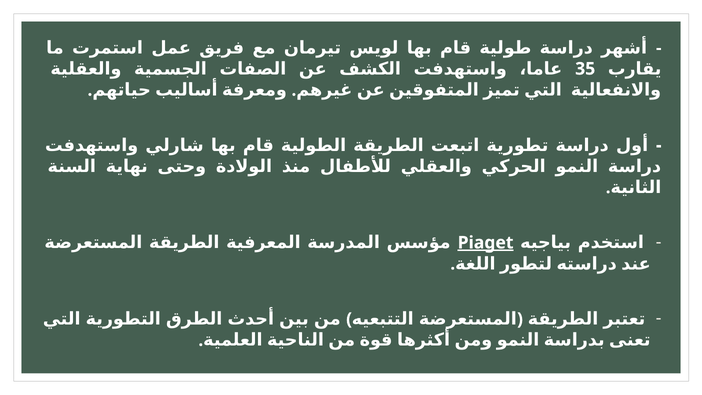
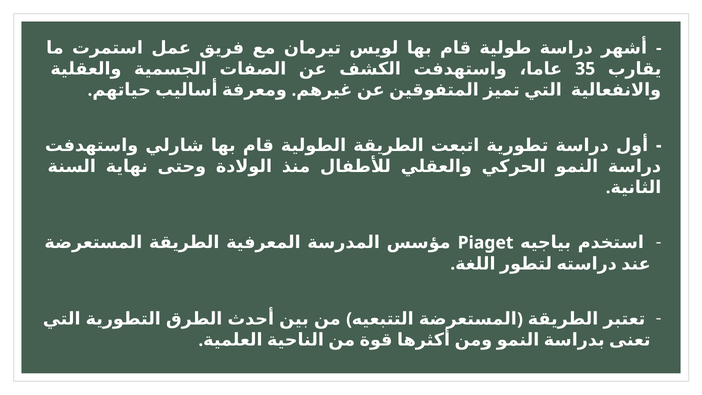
Piaget underline: present -> none (486, 243)
